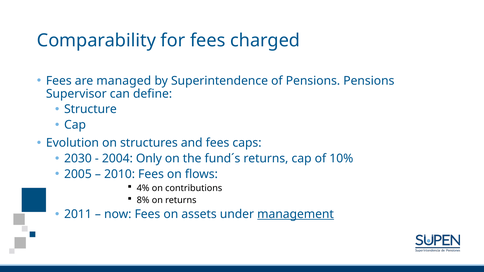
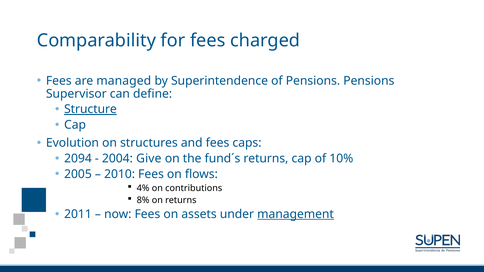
Structure underline: none -> present (90, 109)
2030: 2030 -> 2094 (78, 159)
Only: Only -> Give (149, 159)
